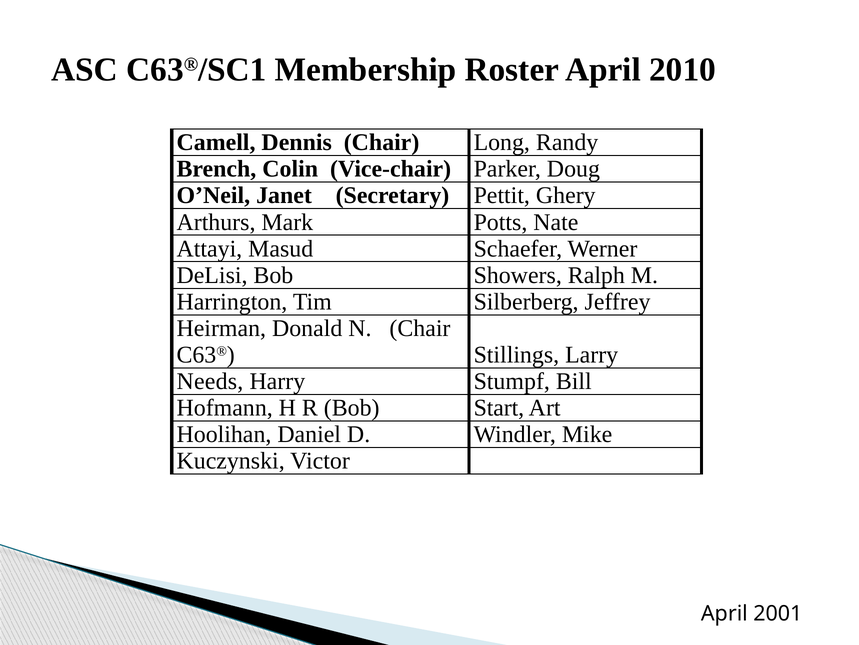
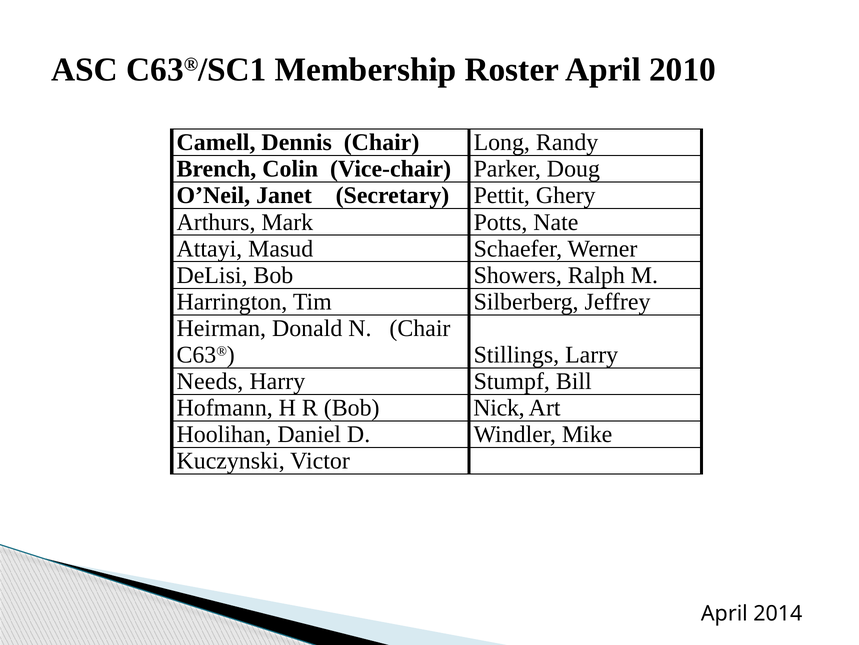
Start: Start -> Nick (499, 407)
2001: 2001 -> 2014 (778, 613)
